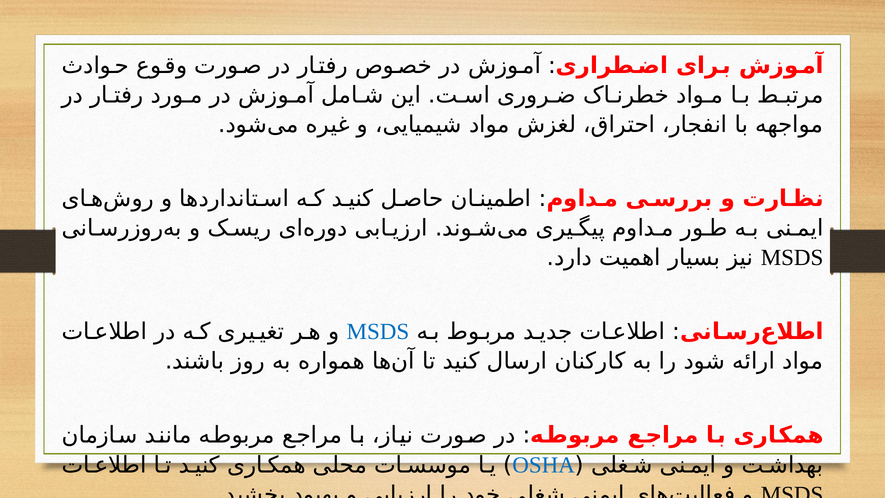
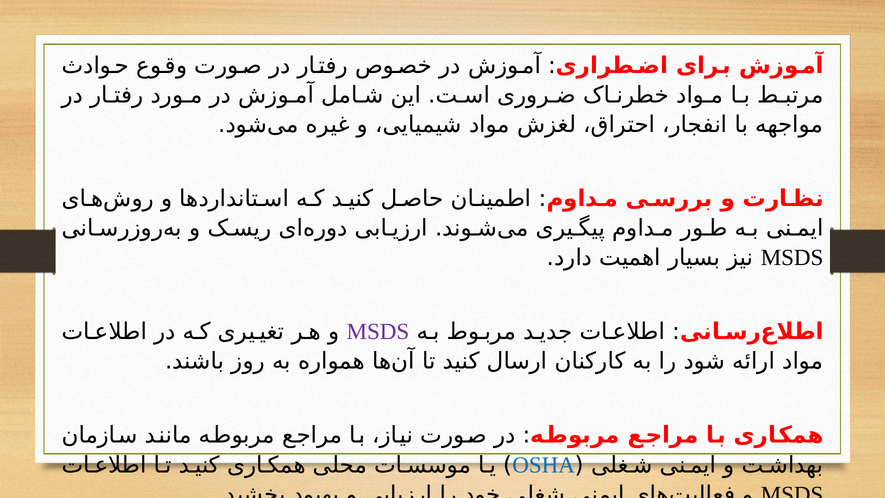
MSDS colour: blue -> purple (378, 332)
